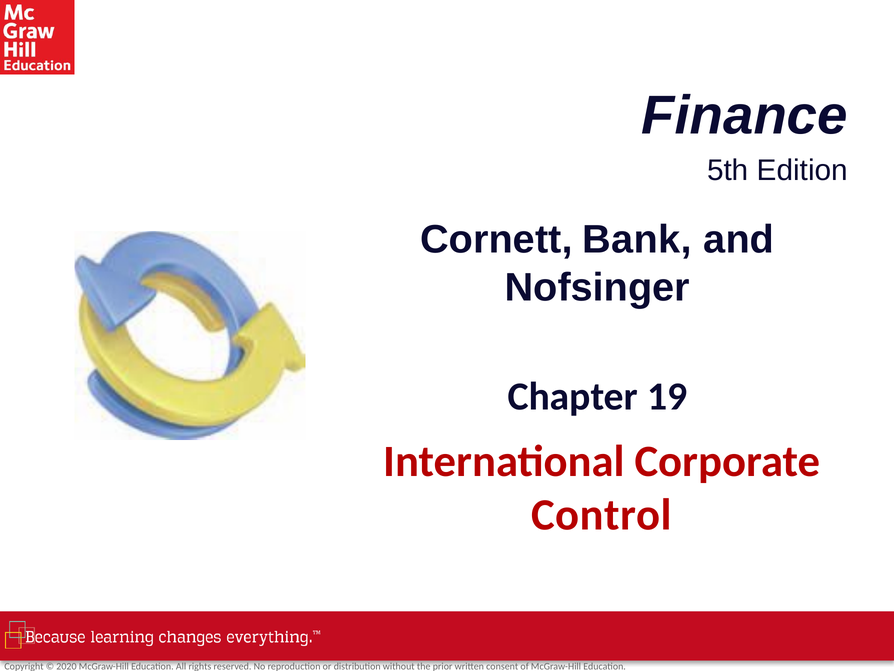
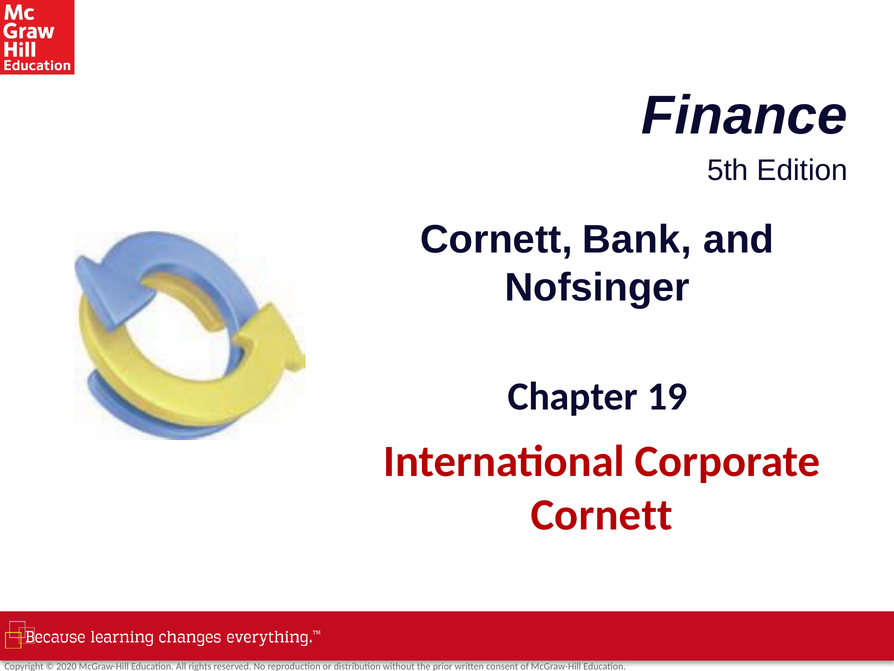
Control: Control -> Cornett (602, 515)
